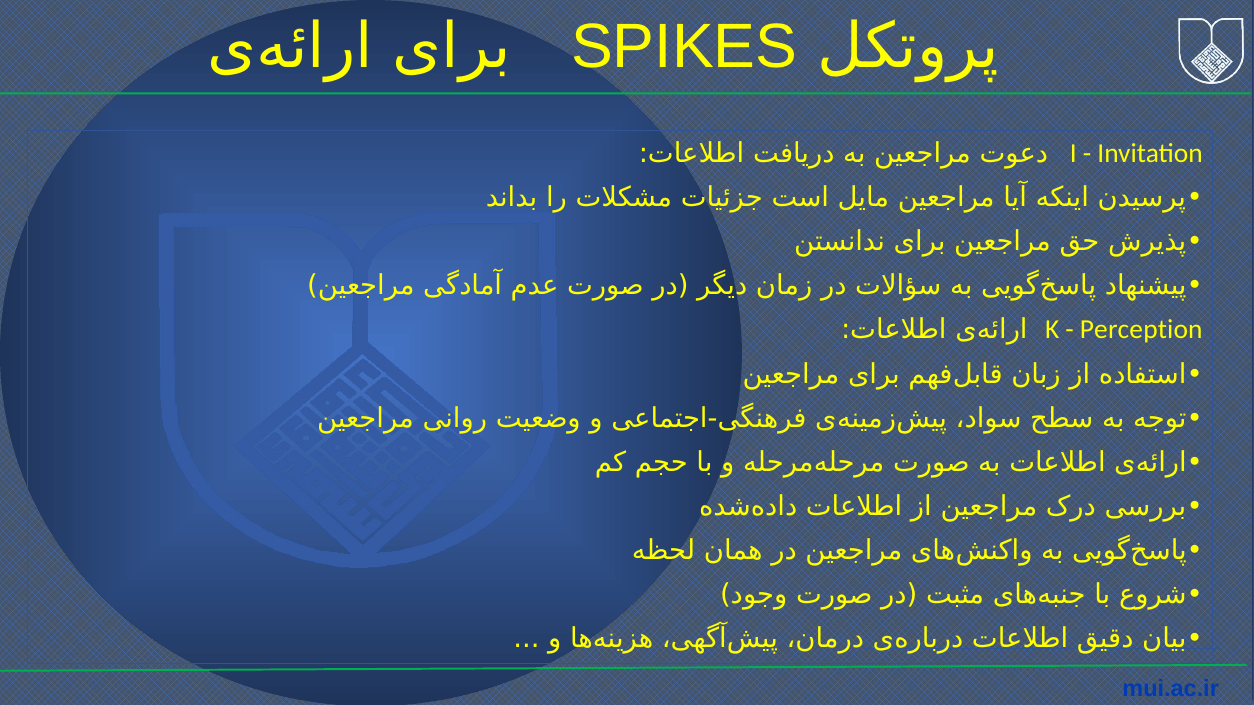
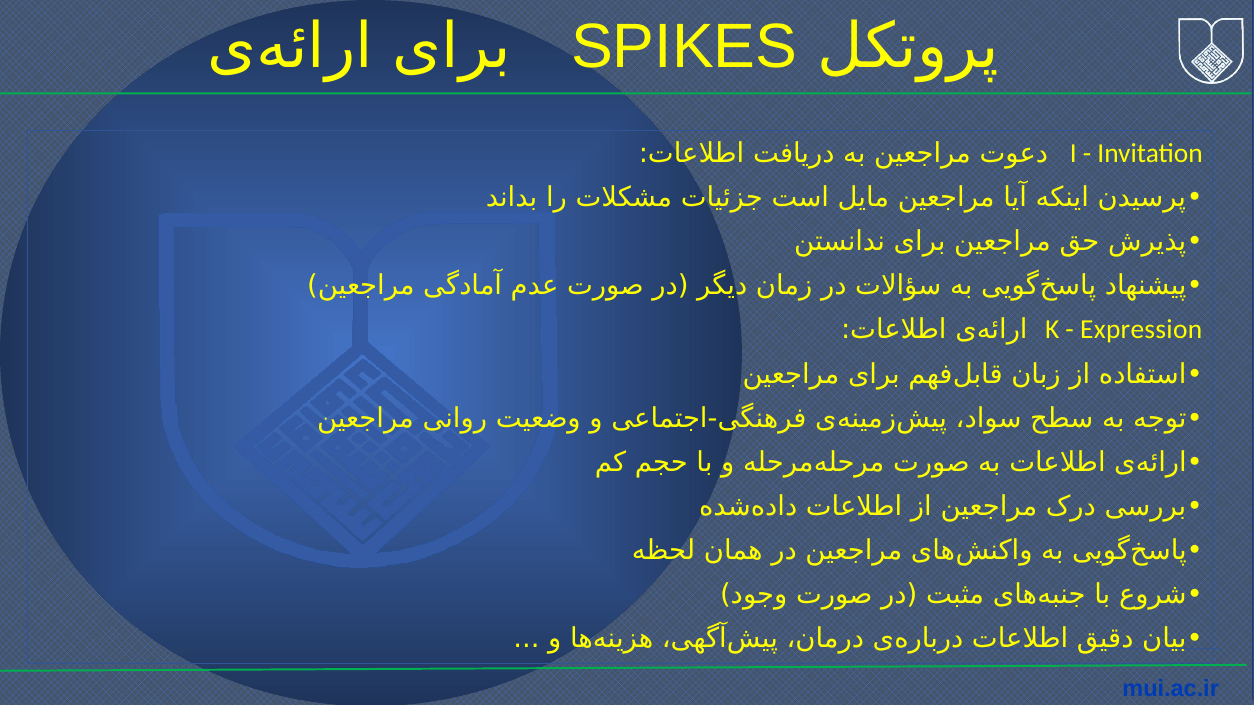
Perception: Perception -> Expression (1141, 330)
